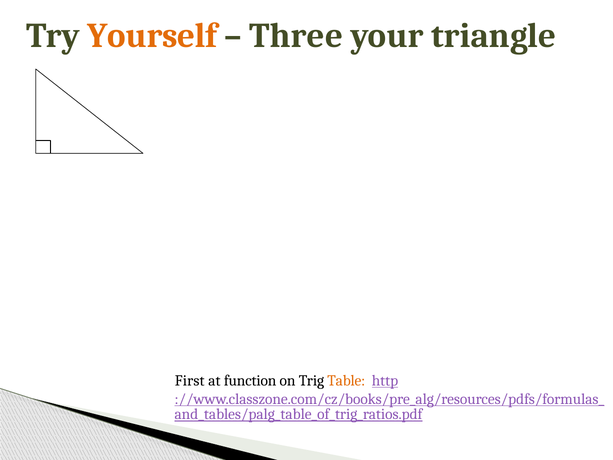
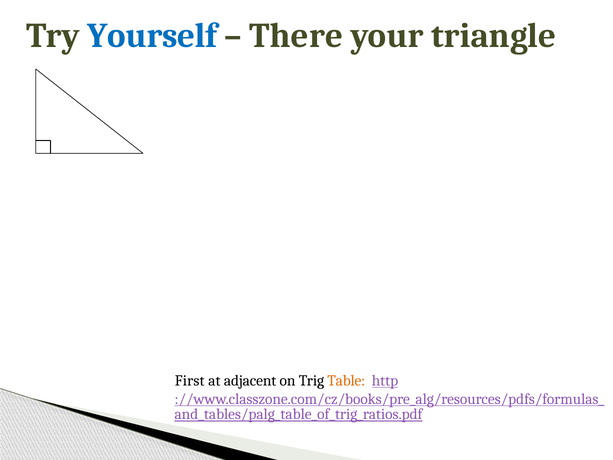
Yourself colour: orange -> blue (152, 36)
Three: Three -> There (296, 36)
function: function -> adjacent (250, 380)
